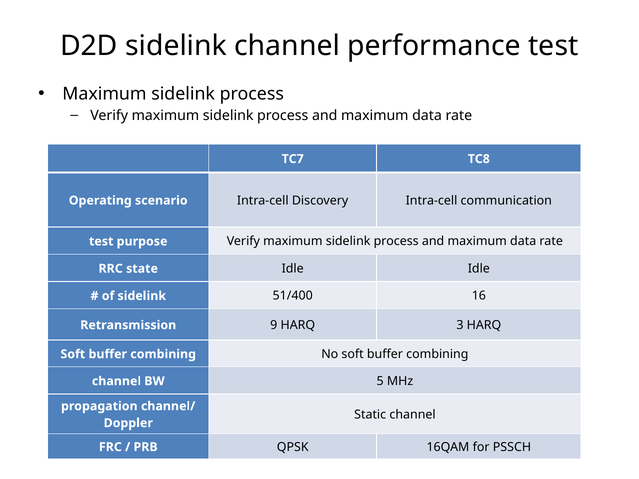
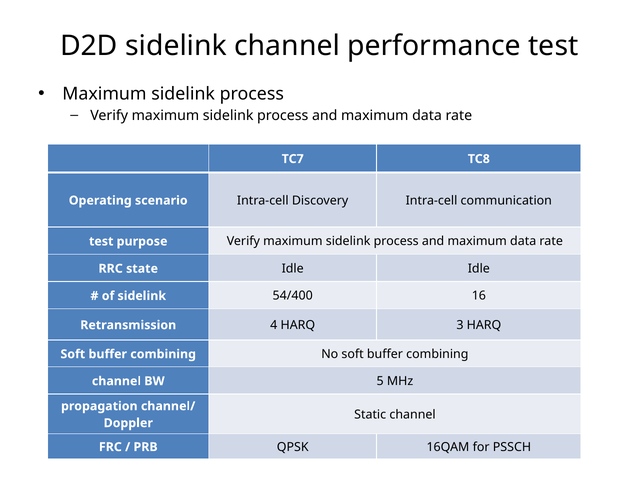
51/400: 51/400 -> 54/400 (293, 296)
9: 9 -> 4 (274, 325)
